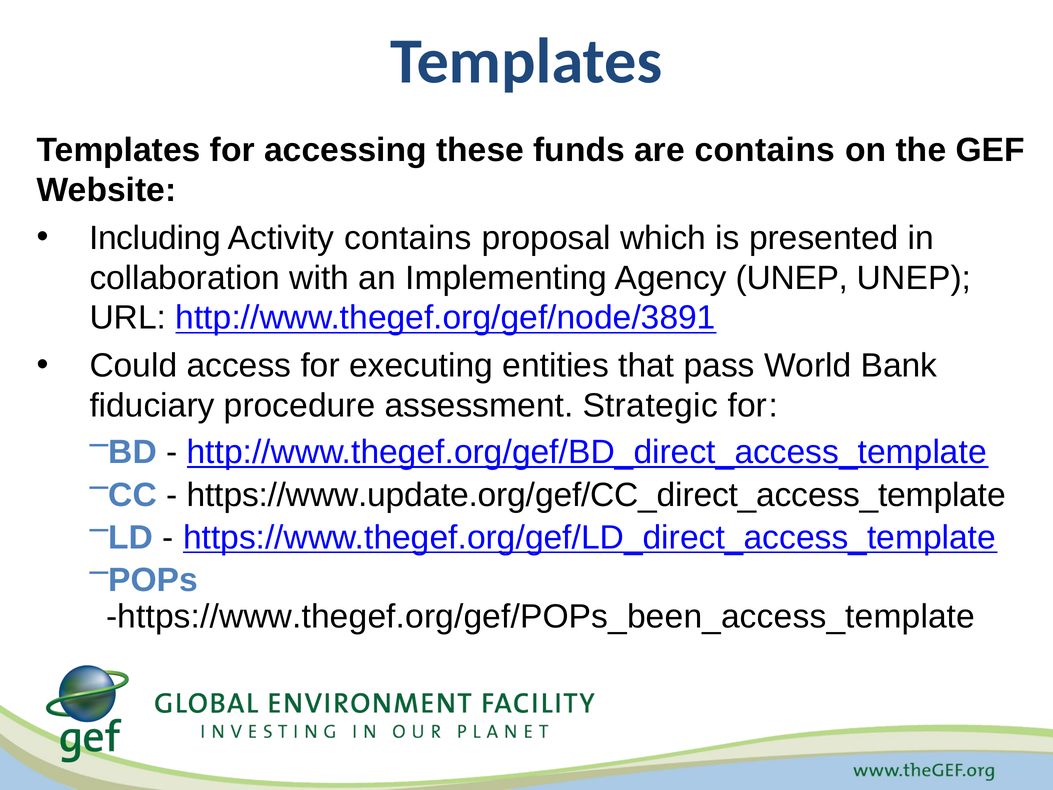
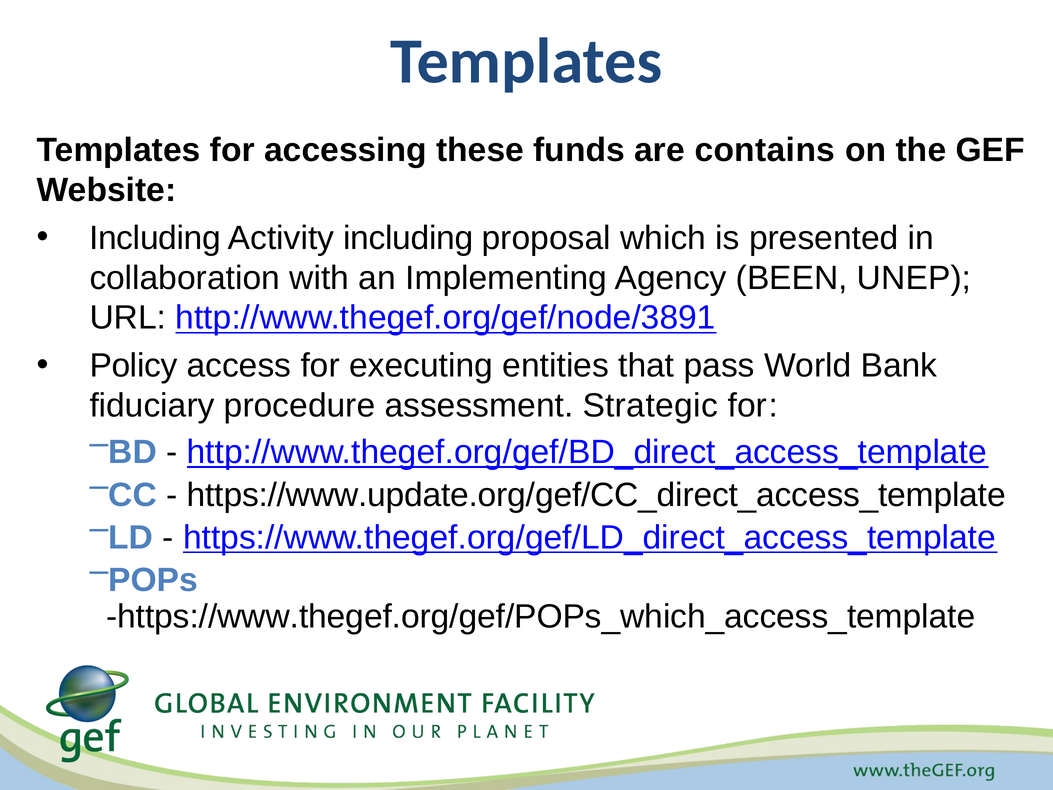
Activity contains: contains -> including (408, 238)
Agency UNEP: UNEP -> BEEN (792, 278)
Could: Could -> Policy (134, 366)
https://www.thegef.org/gef/POPs_been_access_template: https://www.thegef.org/gef/POPs_been_access_template -> https://www.thegef.org/gef/POPs_which_access_template (541, 616)
